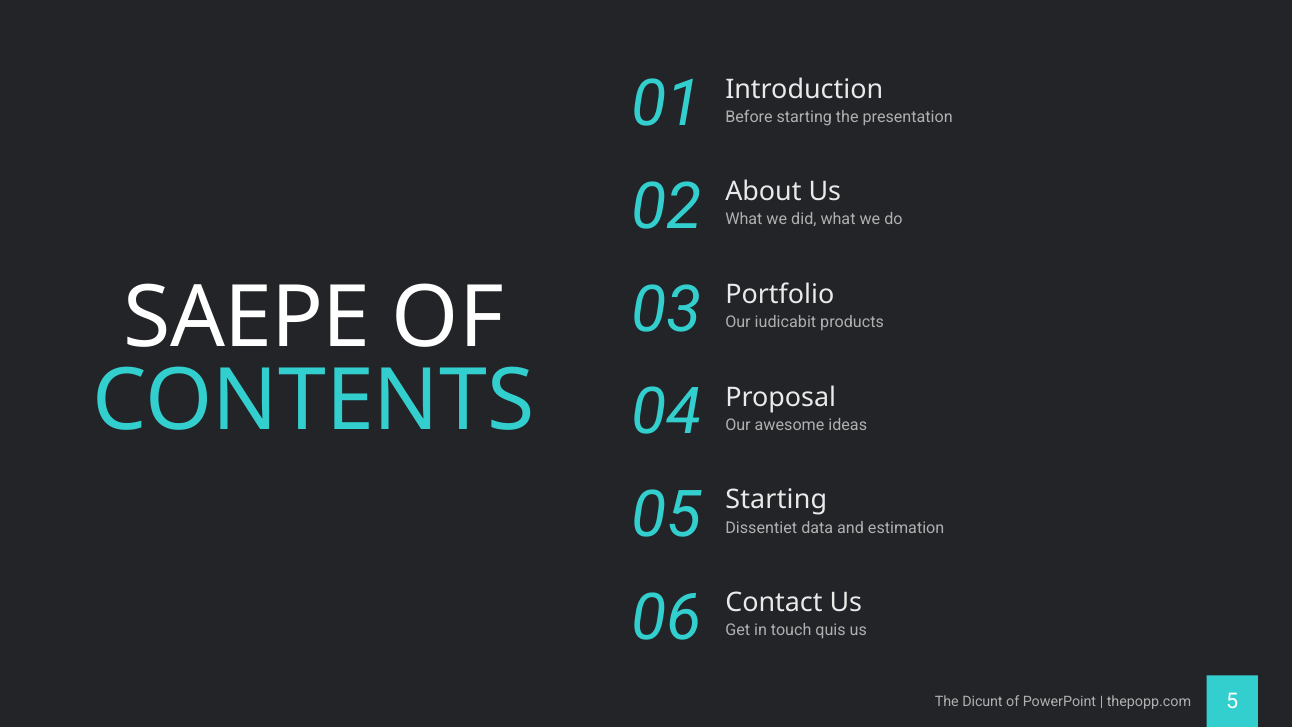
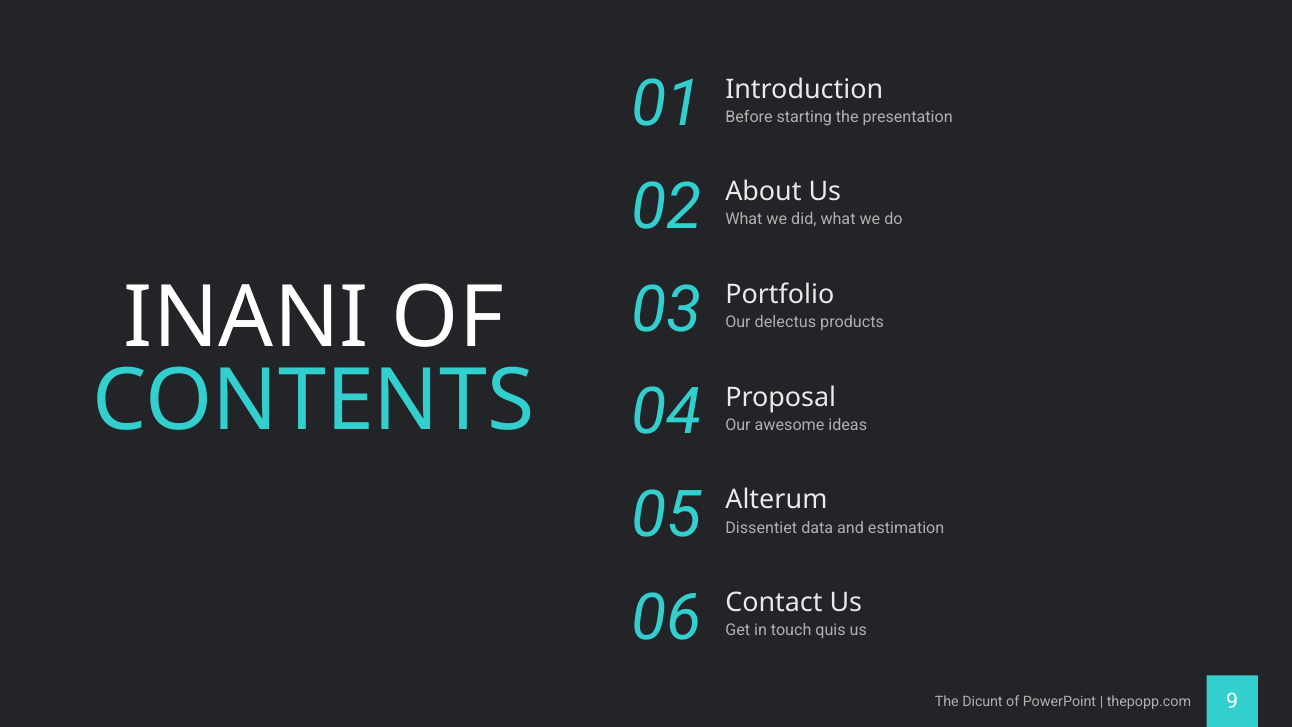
iudicabit: iudicabit -> delectus (785, 322)
SAEPE: SAEPE -> INANI (246, 318)
Starting: Starting -> Alterum (776, 500)
5: 5 -> 9 (1232, 701)
